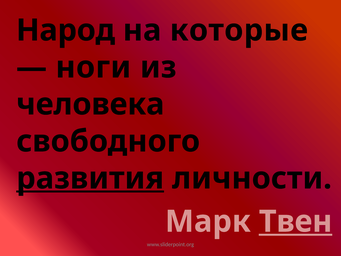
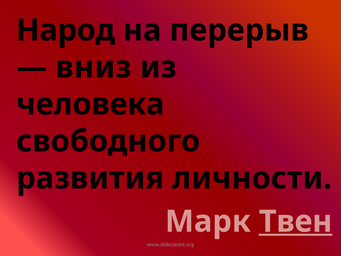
которые: которые -> перерыв (239, 30)
ноги: ноги -> вниз (93, 67)
развития underline: present -> none (90, 178)
